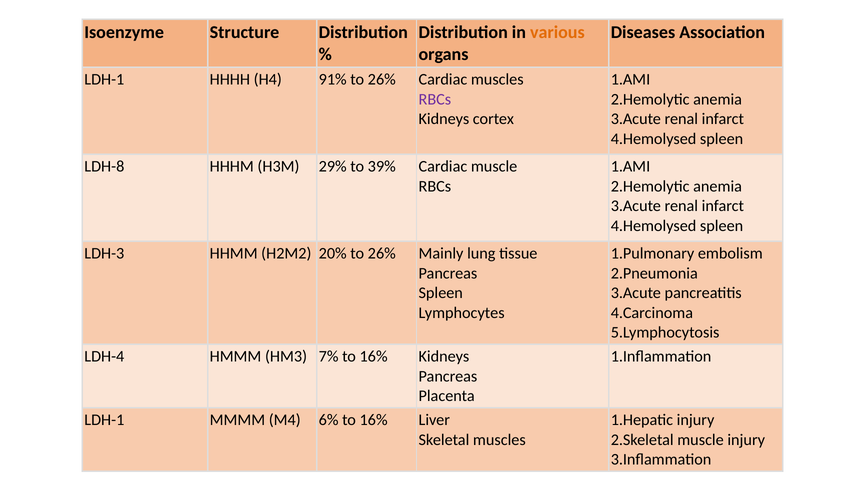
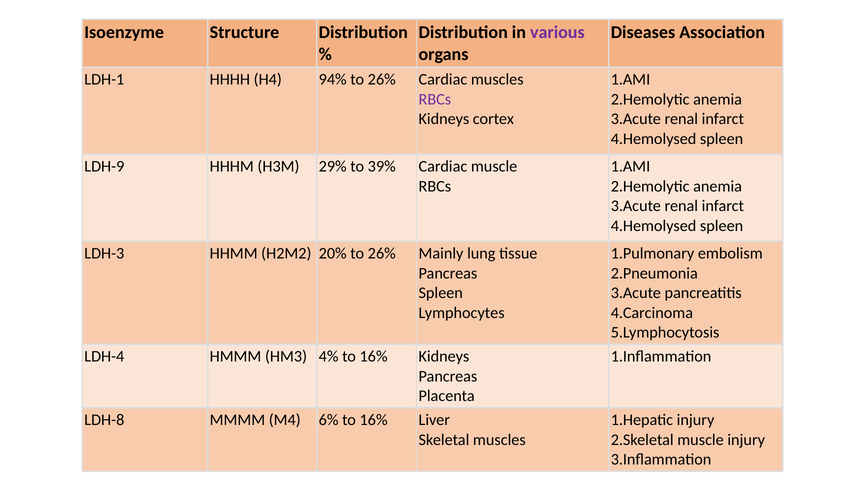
various colour: orange -> purple (557, 32)
91%: 91% -> 94% (333, 80)
LDH-8: LDH-8 -> LDH-9 (104, 167)
7%: 7% -> 4% (329, 357)
LDH-1: LDH-1 -> LDH-8 (104, 421)
